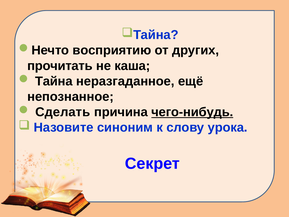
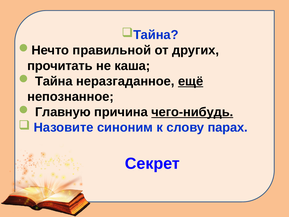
восприятию: восприятию -> правильной (112, 50)
ещё underline: none -> present (191, 81)
Сделать: Сделать -> Главную (63, 112)
урока: урока -> парах (228, 127)
